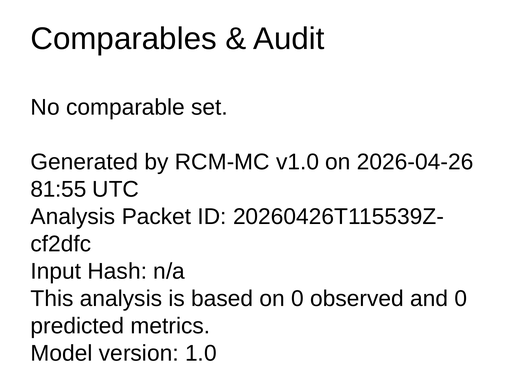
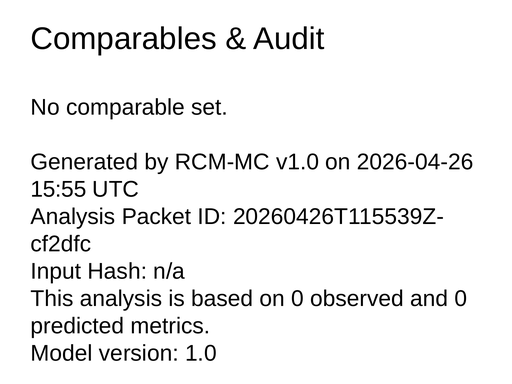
81:55: 81:55 -> 15:55 (58, 189)
